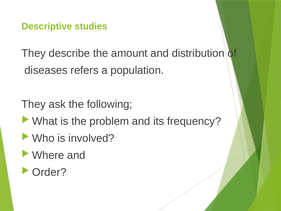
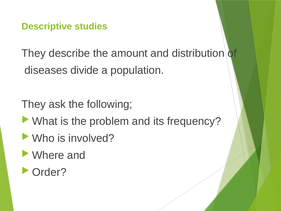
refers: refers -> divide (85, 70)
